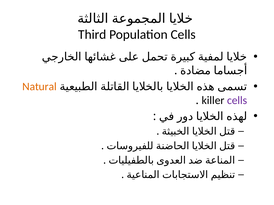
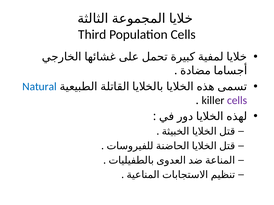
Natural colour: orange -> blue (40, 87)
